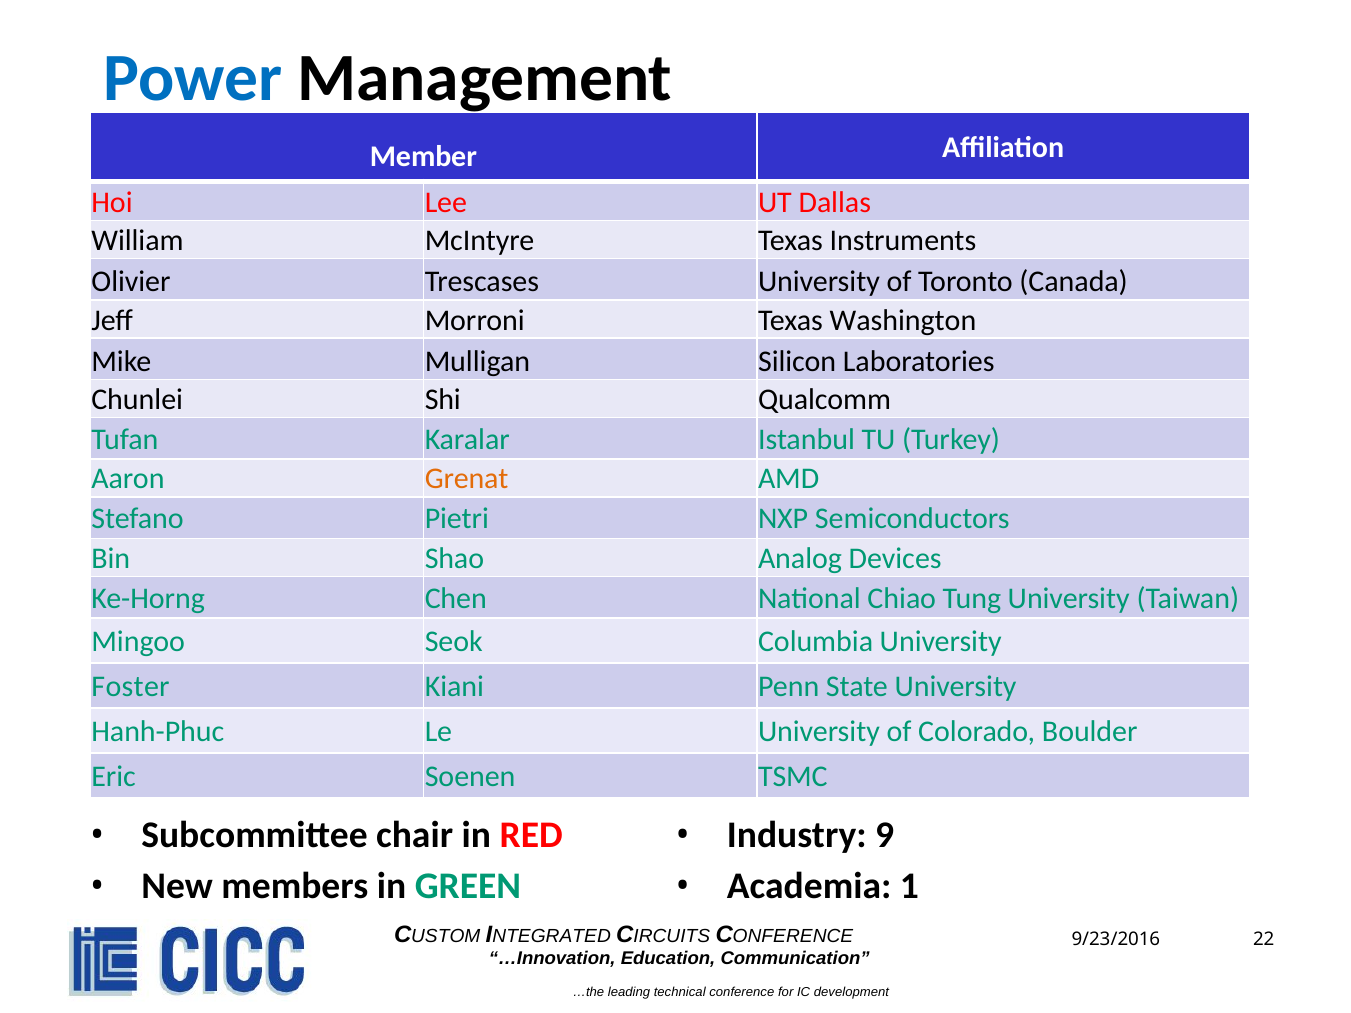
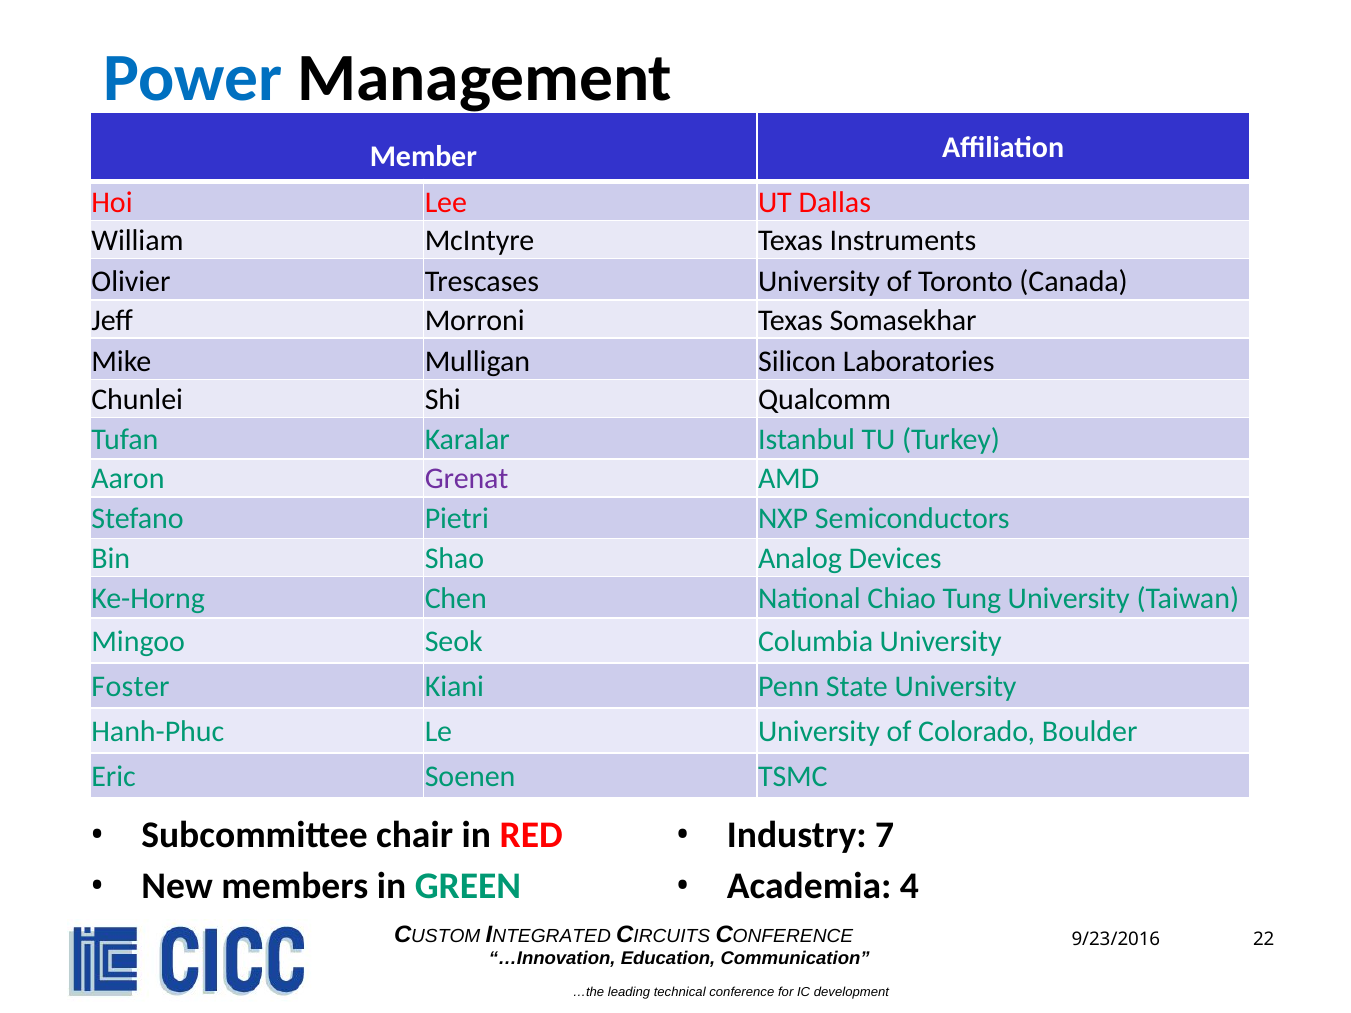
Washington: Washington -> Somasekhar (903, 320)
Grenat colour: orange -> purple (467, 479)
9: 9 -> 7 (885, 836)
1: 1 -> 4 (909, 886)
